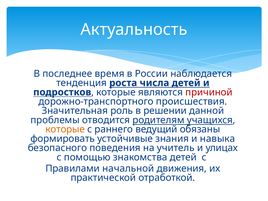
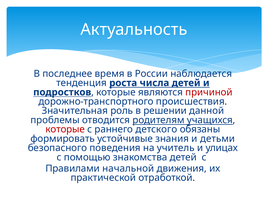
которые colour: orange -> red (65, 129)
ведущий: ведущий -> детского (156, 129)
навыка: навыка -> детьми (218, 139)
